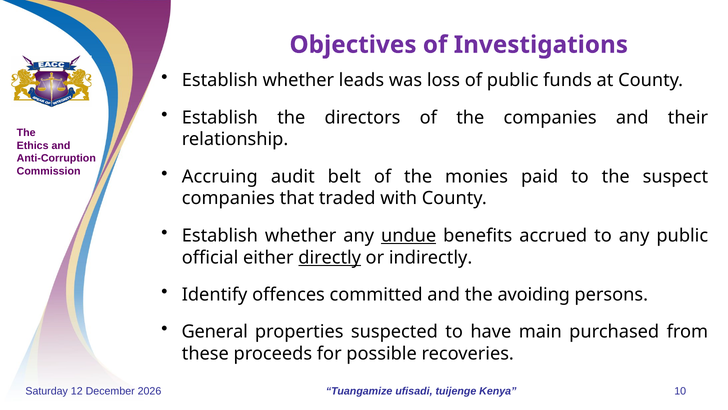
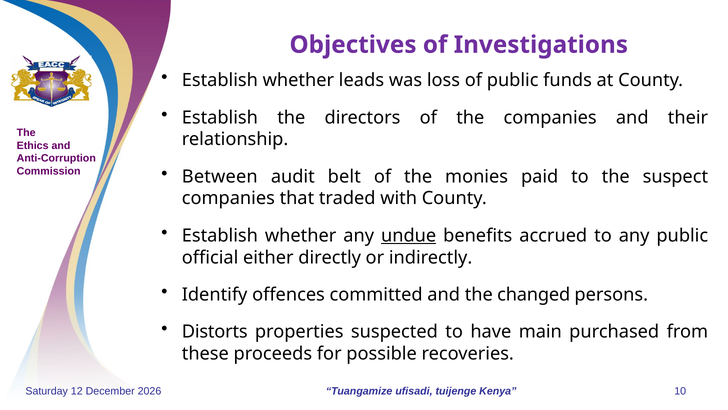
Accruing: Accruing -> Between (220, 176)
directly underline: present -> none (330, 257)
avoiding: avoiding -> changed (534, 294)
General: General -> Distorts (215, 332)
